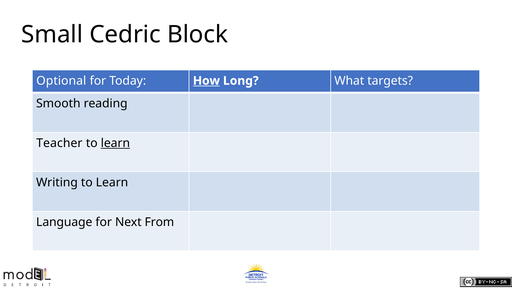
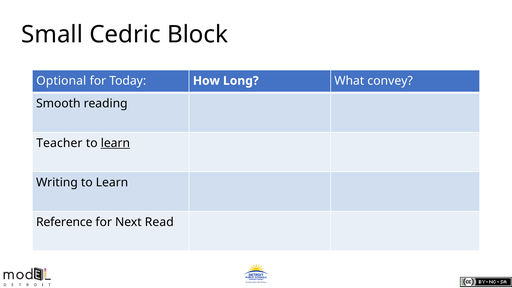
How underline: present -> none (206, 81)
targets: targets -> convey (390, 81)
Language: Language -> Reference (64, 222)
From: From -> Read (159, 222)
